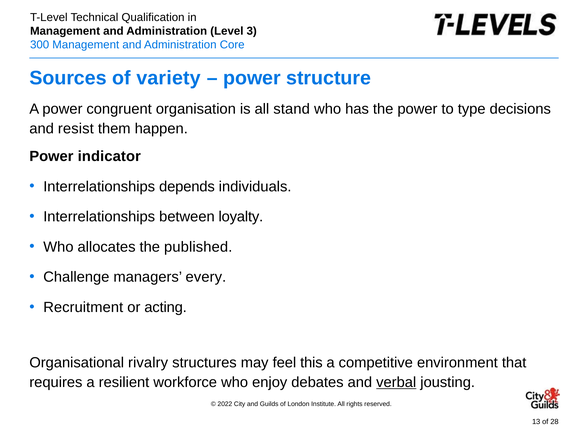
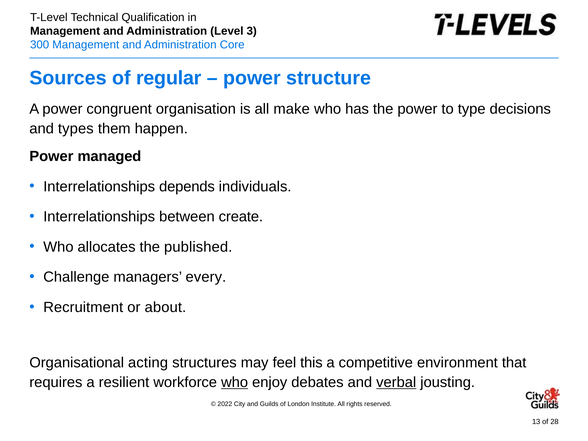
variety: variety -> regular (169, 78)
stand: stand -> make (292, 109)
resist: resist -> types (76, 129)
indicator: indicator -> managed (109, 156)
loyalty: loyalty -> create (241, 217)
acting: acting -> about (165, 307)
rivalry: rivalry -> acting (148, 363)
who underline: none -> present (235, 382)
